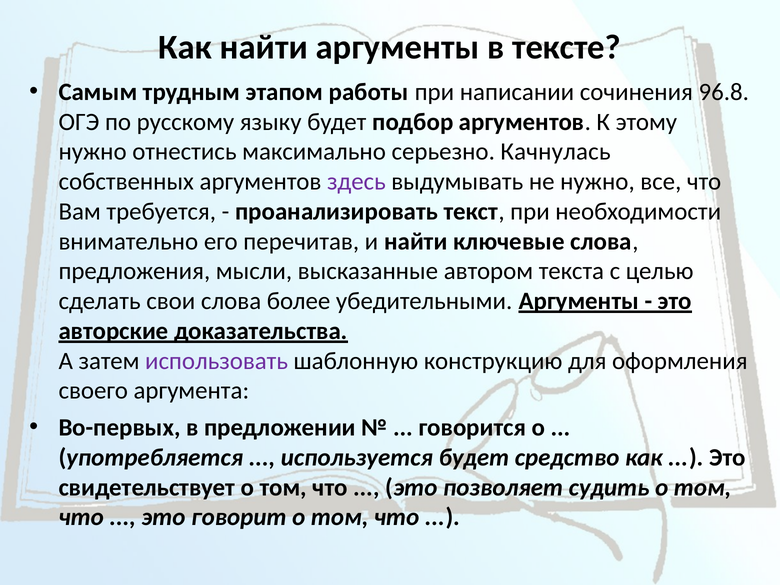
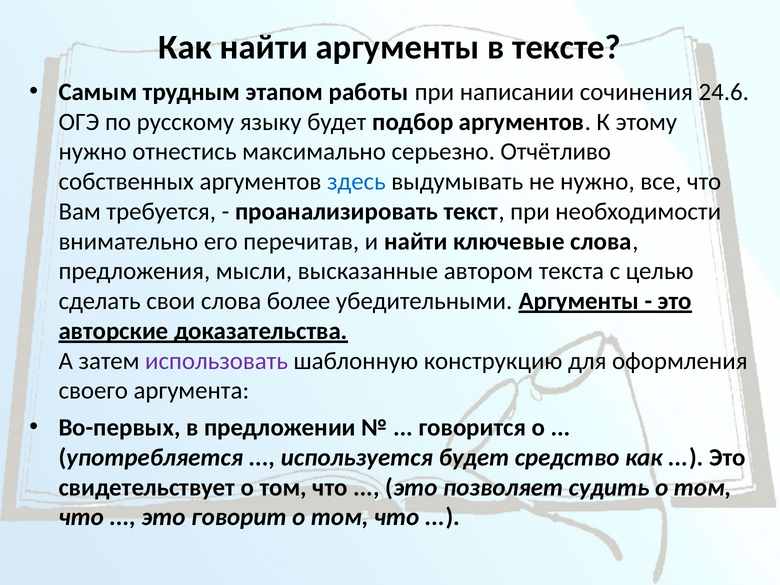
96.8: 96.8 -> 24.6 (724, 92)
Качнулась: Качнулась -> Отчётливо (556, 152)
здесь colour: purple -> blue (356, 182)
